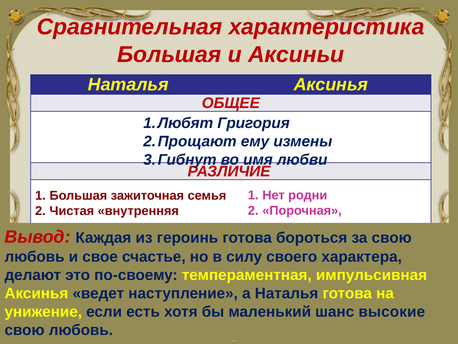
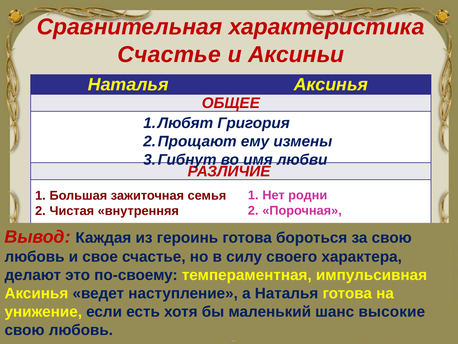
Большая: Большая -> Счастье (169, 54)
